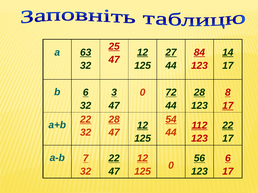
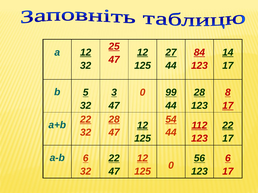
а 63: 63 -> 12 (86, 52)
b 6: 6 -> 5 (86, 93)
72: 72 -> 99 (171, 93)
a-b 7: 7 -> 6 (86, 159)
